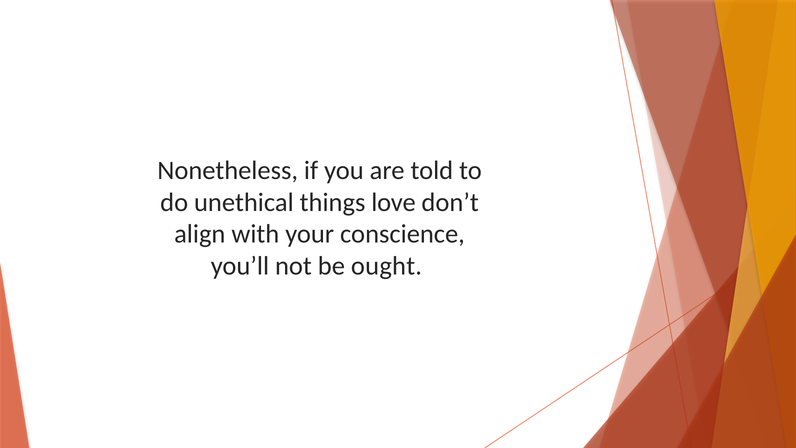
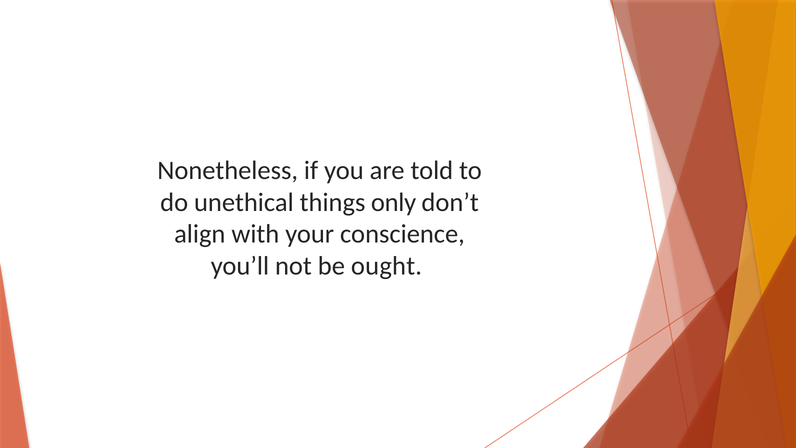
love: love -> only (394, 202)
